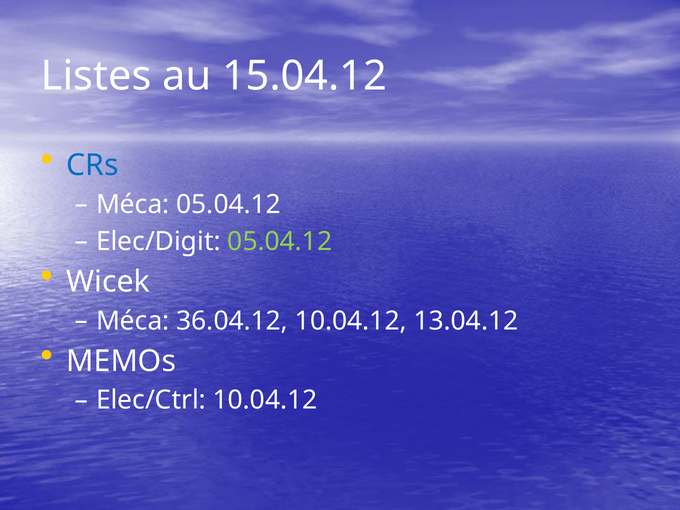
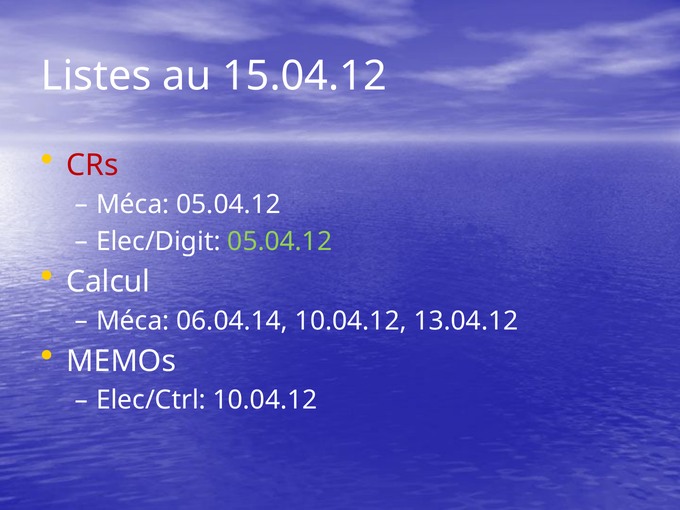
CRs colour: blue -> red (92, 165)
Wicek: Wicek -> Calcul (108, 282)
36.04.12: 36.04.12 -> 06.04.14 (232, 321)
